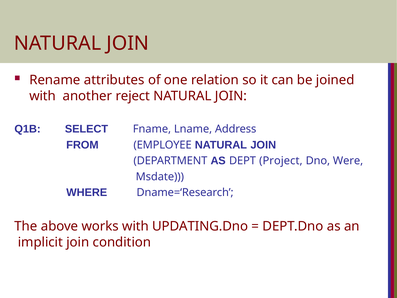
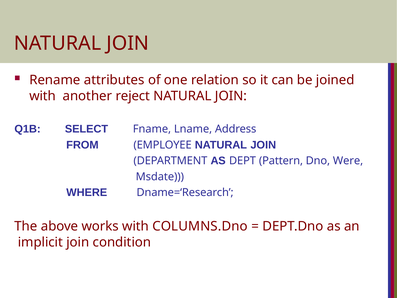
Project: Project -> Pattern (281, 161)
UPDATING.Dno: UPDATING.Dno -> COLUMNS.Dno (200, 226)
